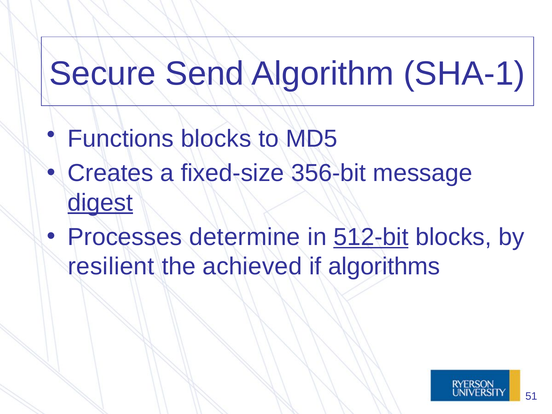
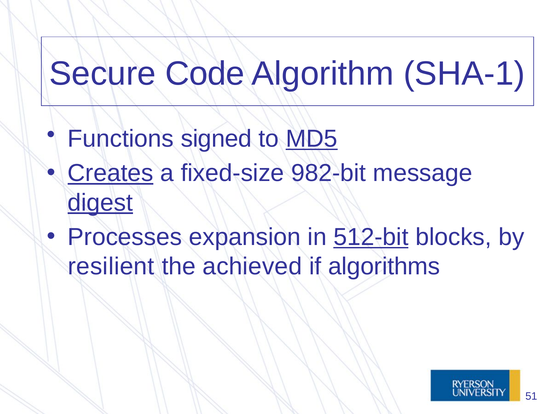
Send: Send -> Code (205, 74)
Functions blocks: blocks -> signed (216, 139)
MD5 underline: none -> present (312, 139)
Creates underline: none -> present (110, 173)
356-bit: 356-bit -> 982-bit (329, 173)
determine: determine -> expansion (245, 237)
